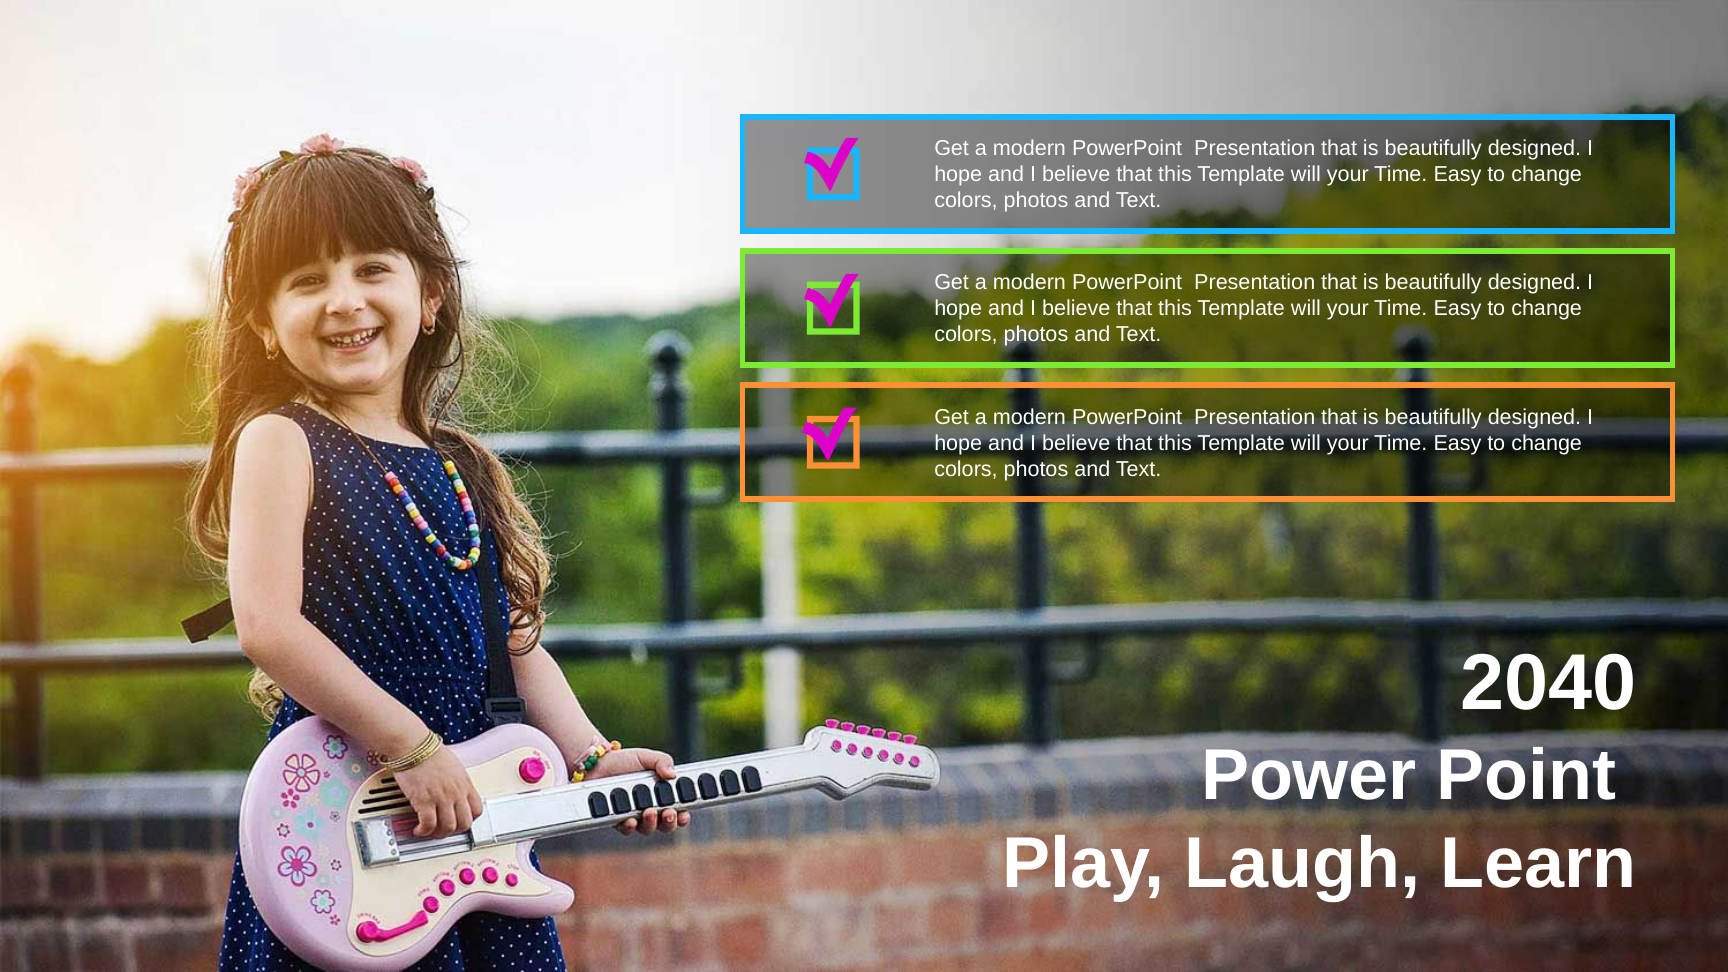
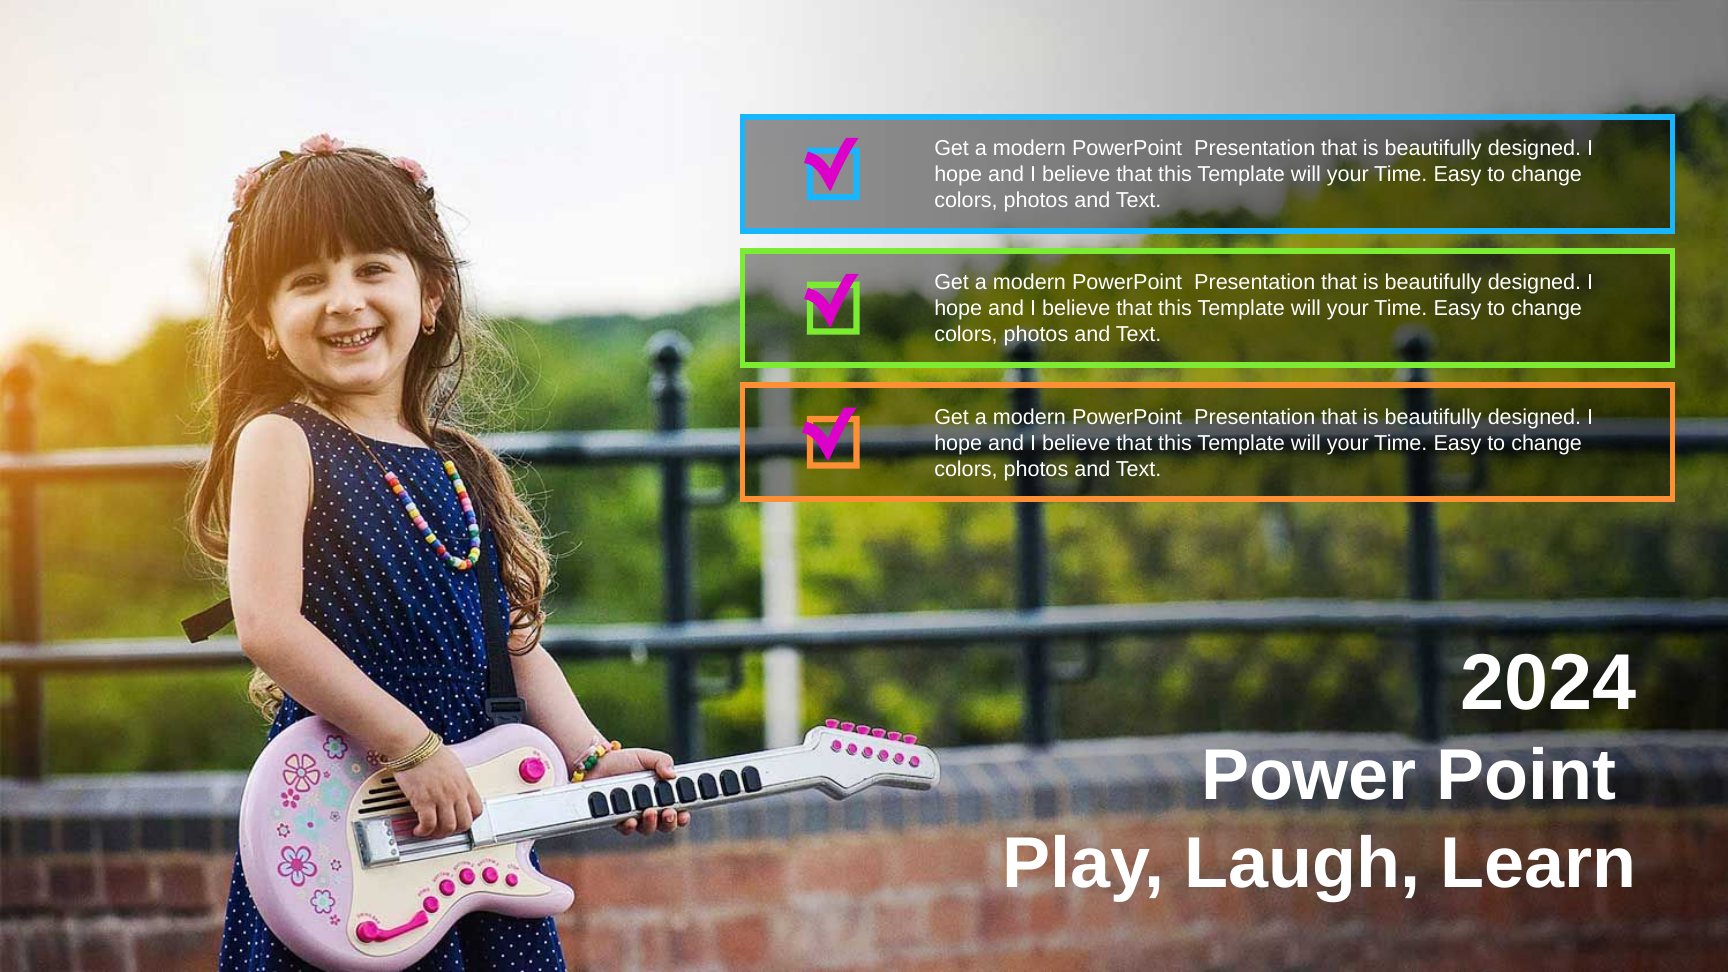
2040: 2040 -> 2024 (1548, 684)
